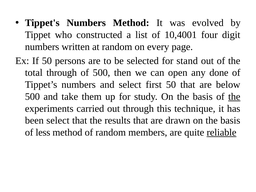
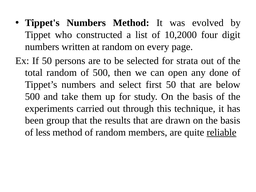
10,4001: 10,4001 -> 10,2000 (181, 35)
stand: stand -> strata (187, 61)
total through: through -> random (62, 73)
the underline: present -> none (234, 97)
been select: select -> group (58, 121)
